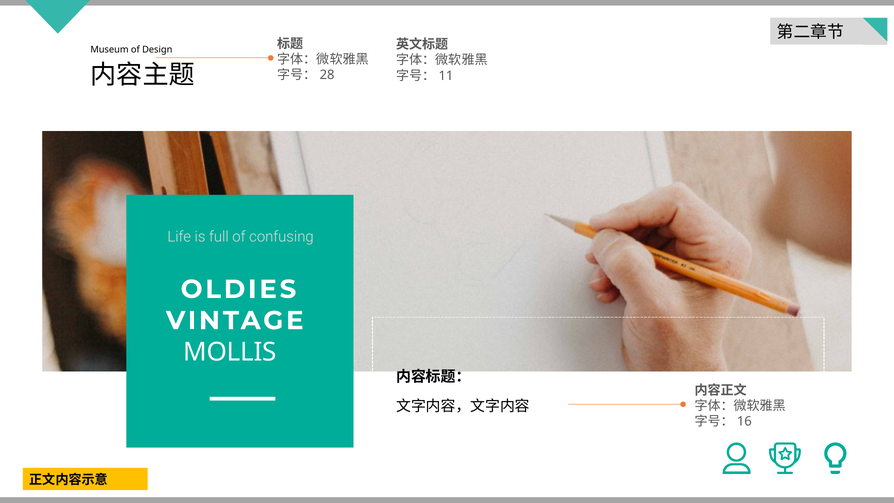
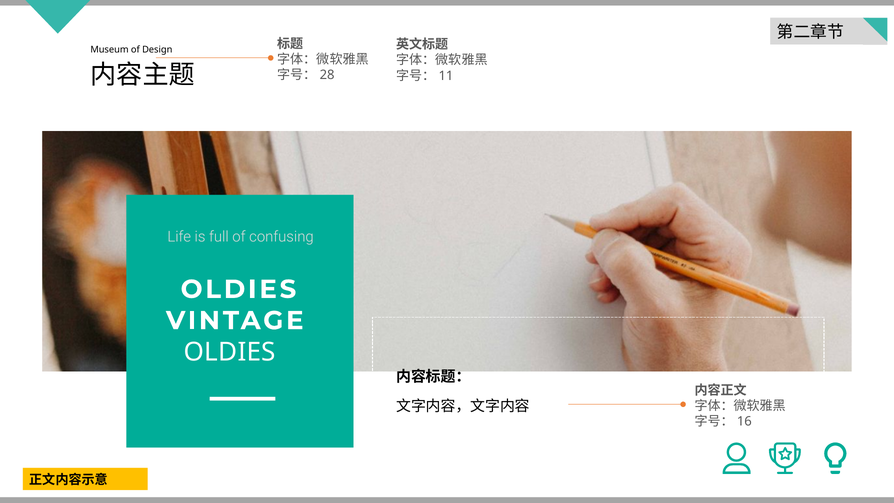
MOLLIS: MOLLIS -> OLDIES (230, 352)
